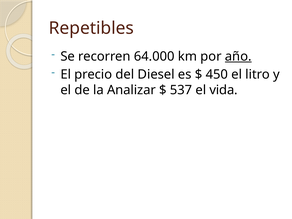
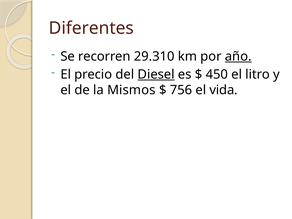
Repetibles: Repetibles -> Diferentes (91, 28)
64.000: 64.000 -> 29.310 (154, 56)
Diesel underline: none -> present (156, 74)
Analizar: Analizar -> Mismos (131, 90)
537: 537 -> 756 (181, 90)
